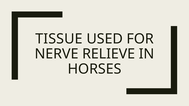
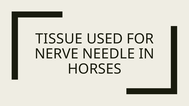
RELIEVE: RELIEVE -> NEEDLE (109, 54)
